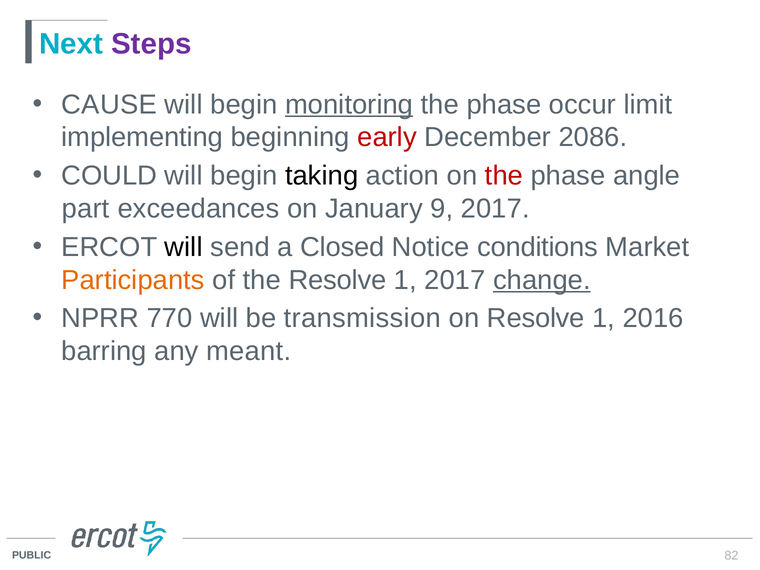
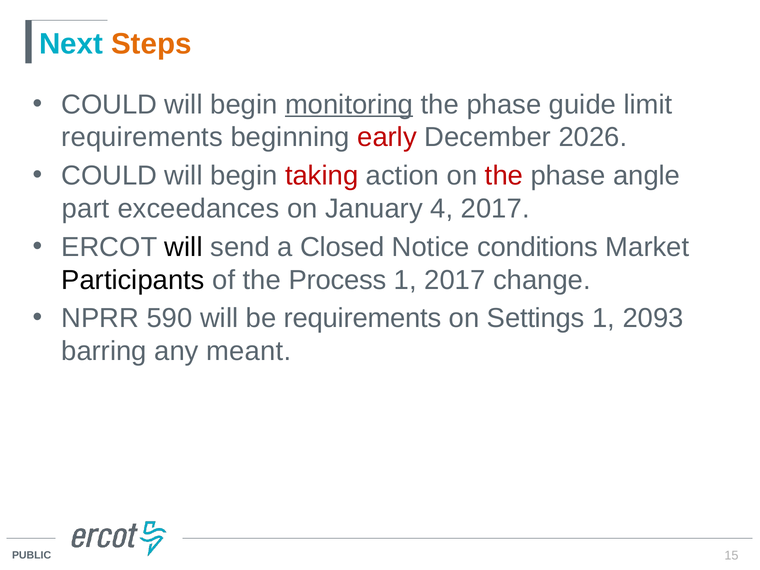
Steps colour: purple -> orange (151, 44)
CAUSE: CAUSE -> COULD (109, 104)
occur: occur -> guide (582, 104)
implementing: implementing -> requirements (142, 137)
2086: 2086 -> 2026 (593, 137)
taking colour: black -> red (322, 176)
9: 9 -> 4 (442, 209)
Participants colour: orange -> black (133, 280)
the Resolve: Resolve -> Process (338, 280)
change underline: present -> none (542, 280)
770: 770 -> 590 (170, 318)
be transmission: transmission -> requirements (363, 318)
on Resolve: Resolve -> Settings (536, 318)
2016: 2016 -> 2093 (653, 318)
82: 82 -> 15 (732, 555)
